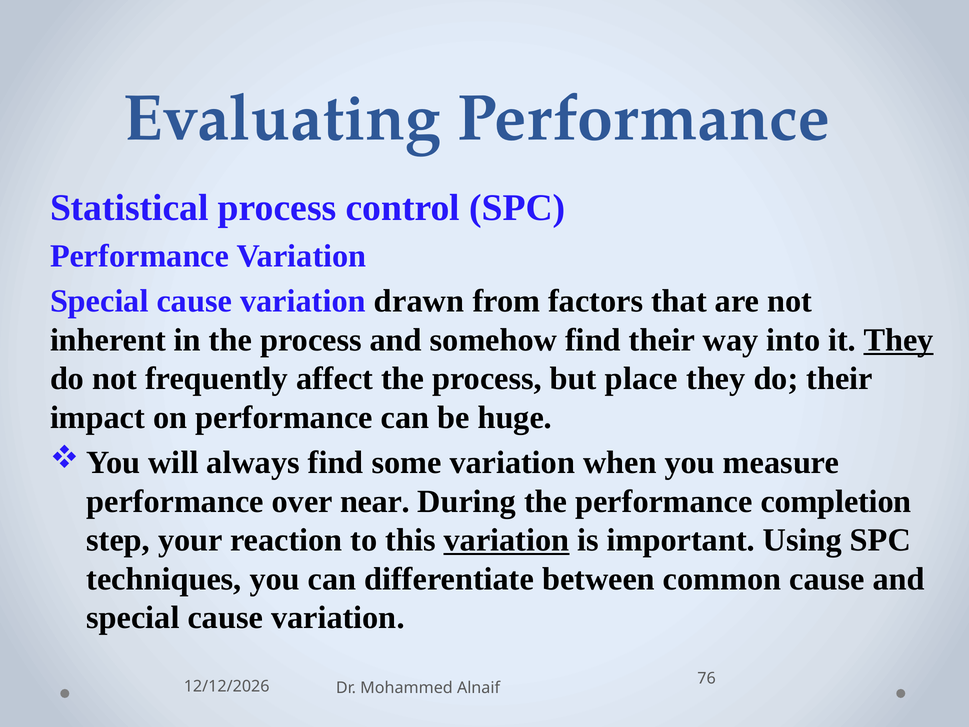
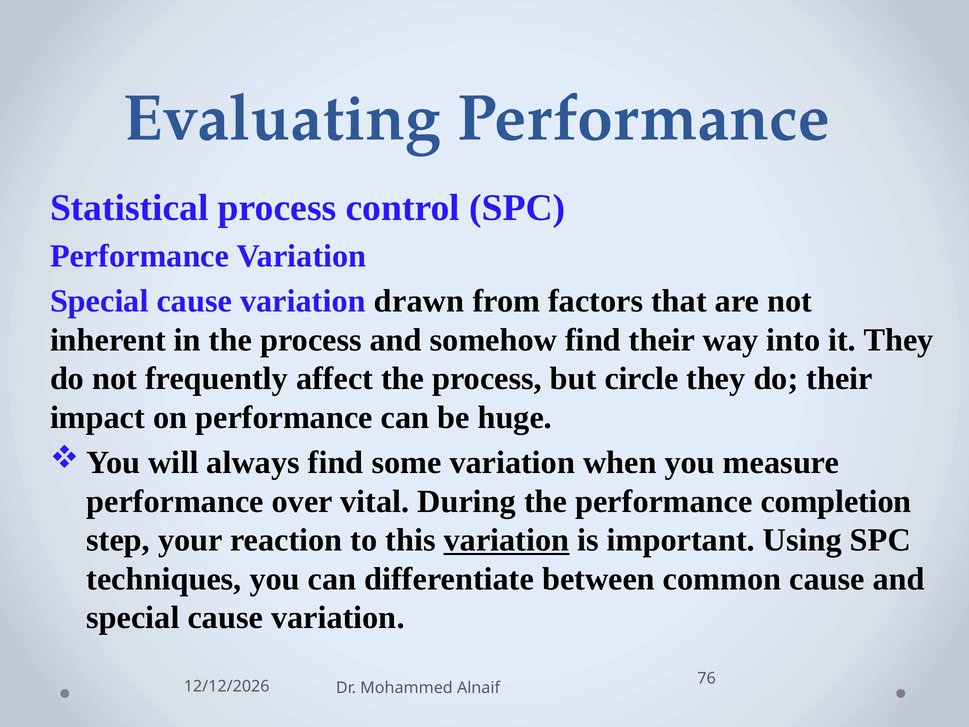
They underline: present -> none (899, 340)
place: place -> circle (642, 379)
near: near -> vital (375, 501)
